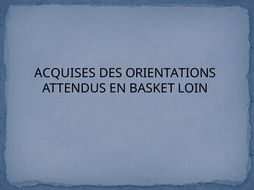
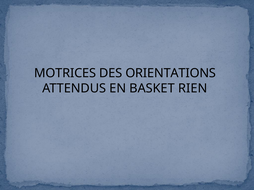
ACQUISES: ACQUISES -> MOTRICES (65, 73)
LOIN: LOIN -> RIEN (193, 88)
